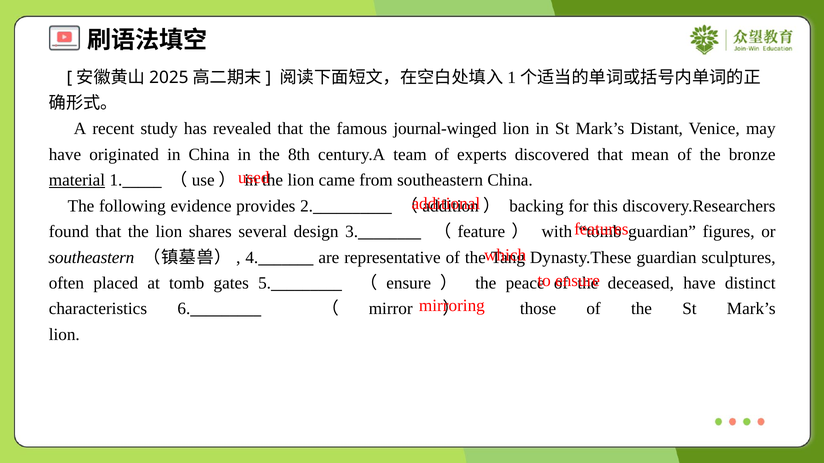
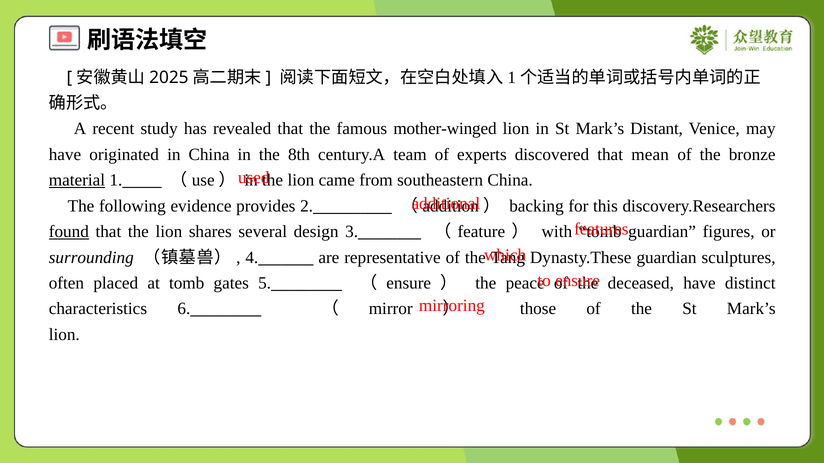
journal-winged: journal-winged -> mother-winged (445, 129)
found underline: none -> present (69, 232)
southeastern: southeastern -> surrounding (91, 258)
